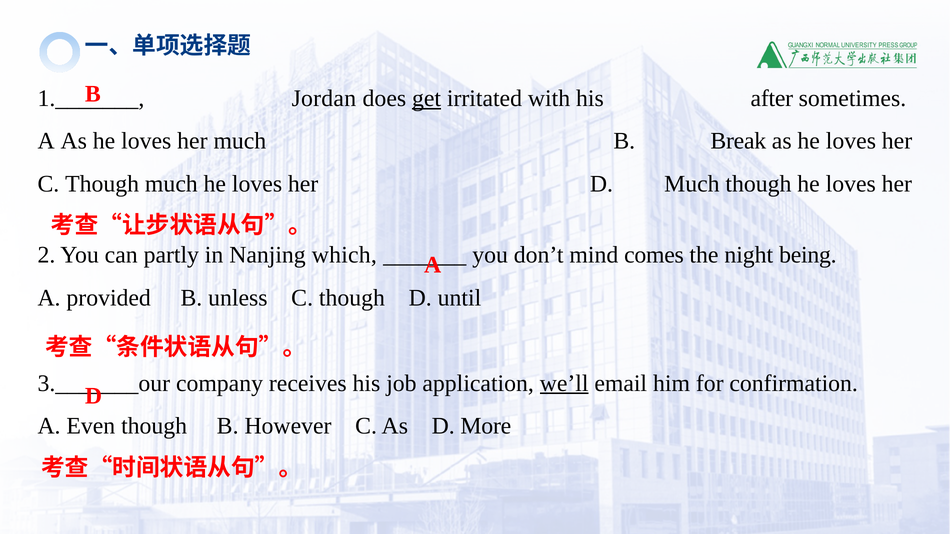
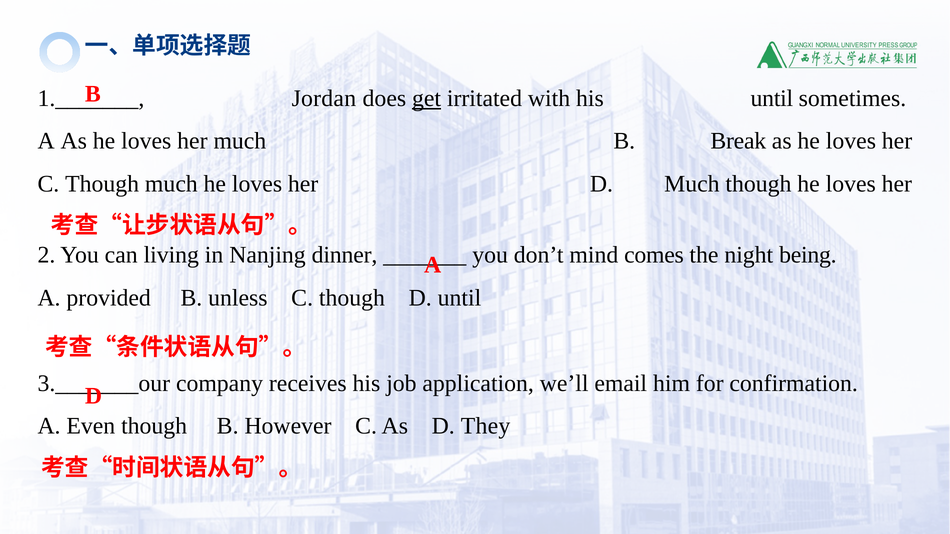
his after: after -> until (772, 98)
partly: partly -> living (171, 255)
which: which -> dinner (345, 255)
we’ll underline: present -> none (564, 383)
More: More -> They (486, 426)
